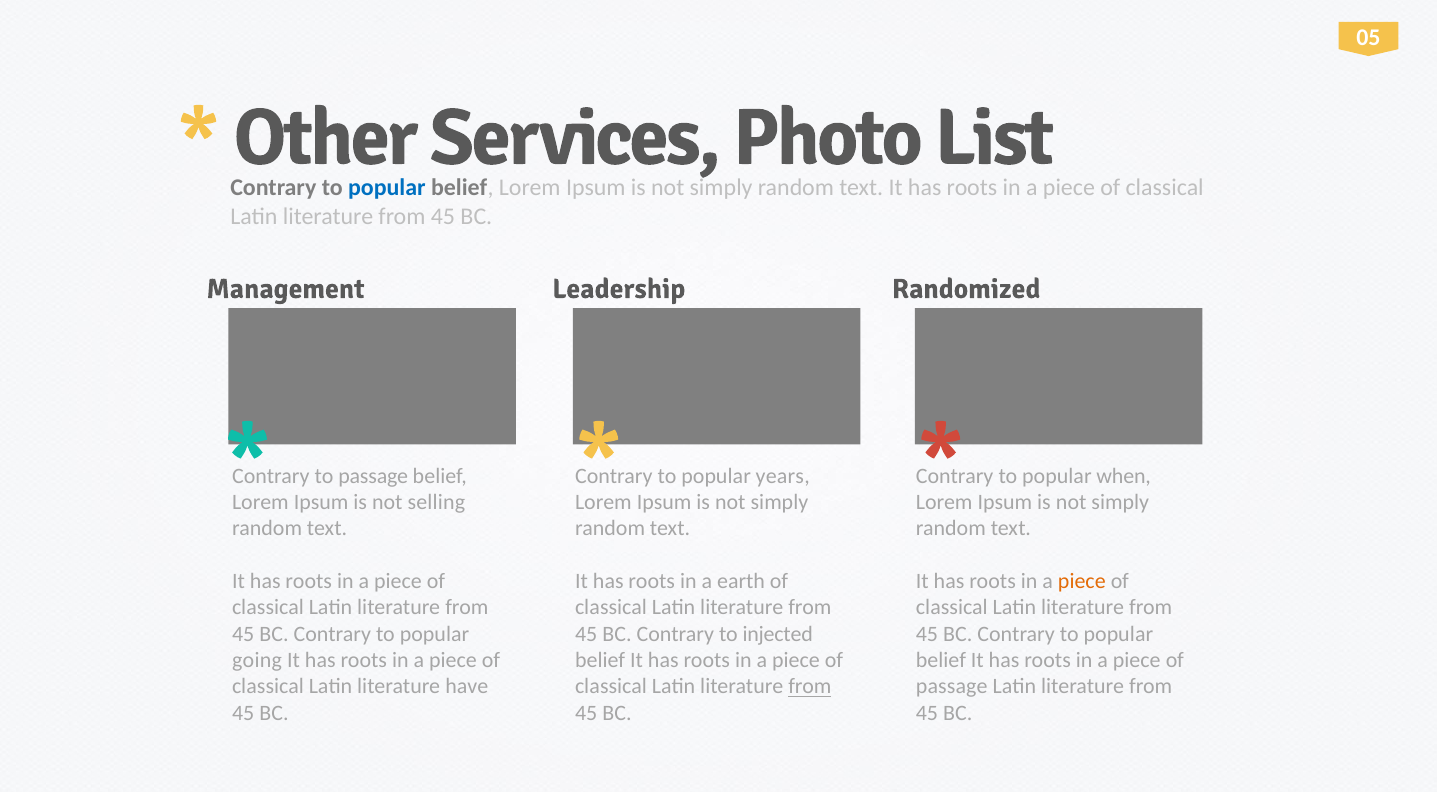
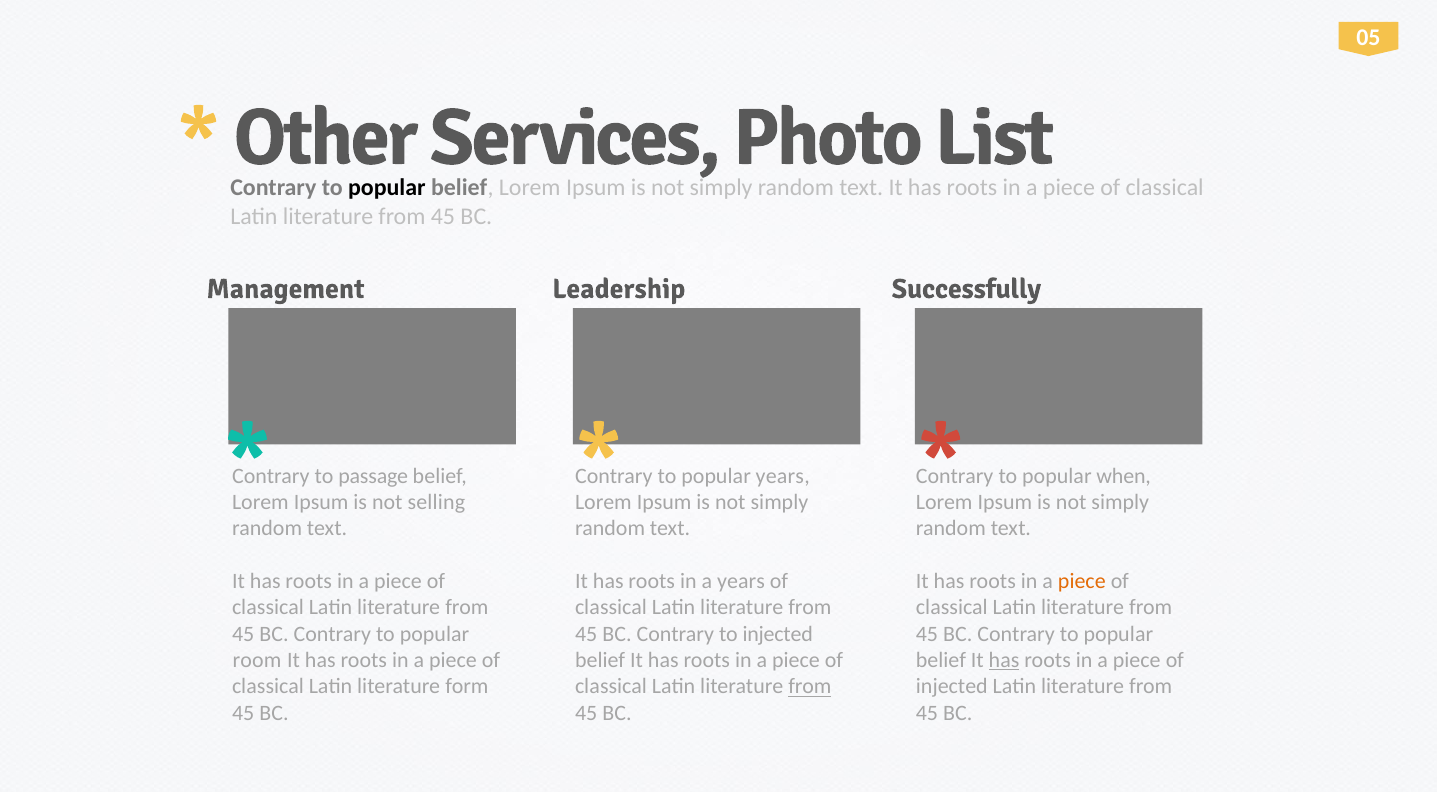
popular colour: blue -> black (387, 188)
Randomized: Randomized -> Successfully (966, 289)
a earth: earth -> years (741, 581)
going: going -> room (257, 660)
has underline: none -> present (1004, 660)
have: have -> form (467, 687)
passage: passage -> injected (952, 687)
